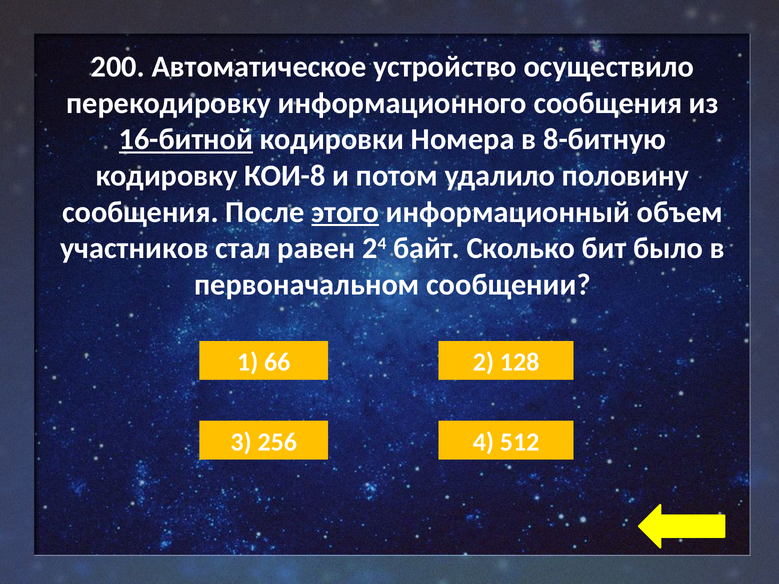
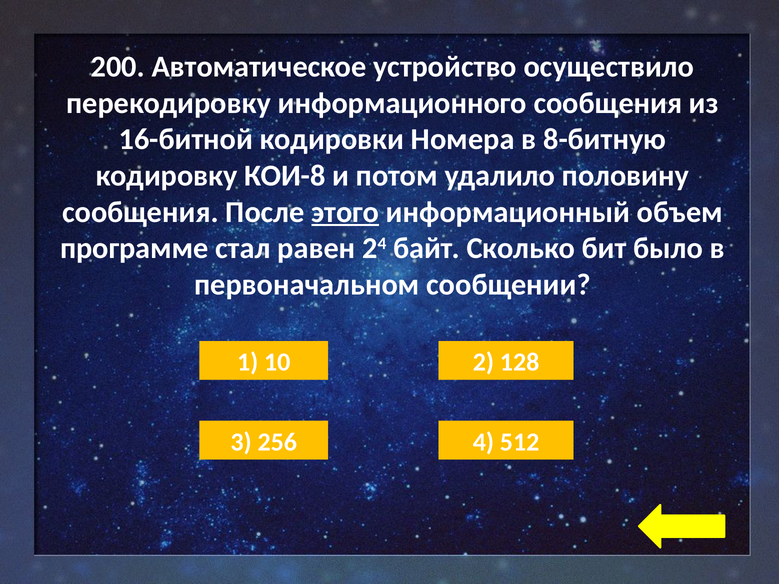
16-битной underline: present -> none (186, 139)
участников: участников -> программе (134, 249)
66: 66 -> 10 (277, 362)
